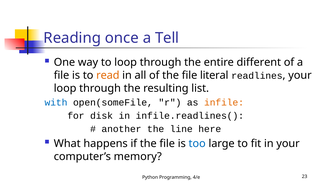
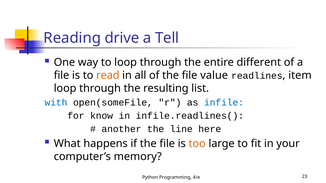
once: once -> drive (122, 38)
literal: literal -> value (214, 75)
readlines your: your -> item (300, 75)
infile colour: orange -> blue (224, 103)
disk: disk -> know (102, 116)
too colour: blue -> orange (197, 144)
